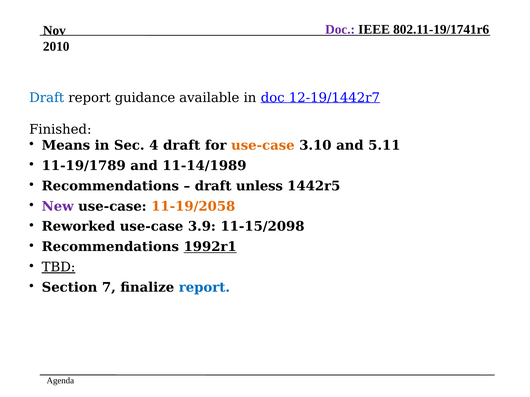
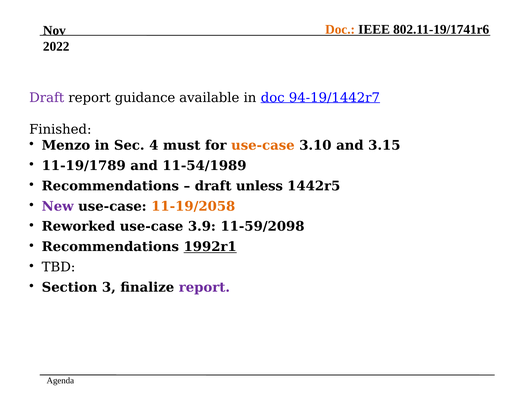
Doc colour: purple -> orange (340, 29)
2010: 2010 -> 2022 (56, 46)
Draft colour: blue -> purple (47, 98)
12-19/1442r7: 12-19/1442r7 -> 94-19/1442r7 (334, 98)
Means: Means -> Menzo (66, 146)
4 draft: draft -> must (182, 146)
5.11: 5.11 -> 3.15 (384, 146)
11-14/1989: 11-14/1989 -> 11-54/1989 (204, 166)
11-15/2098: 11-15/2098 -> 11-59/2098 (262, 227)
TBD underline: present -> none (59, 268)
7: 7 -> 3 (109, 288)
report colour: blue -> purple (204, 288)
